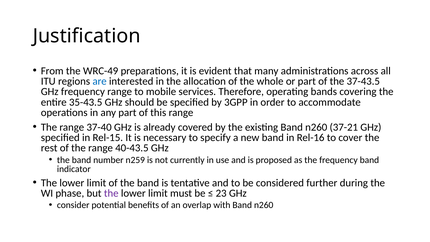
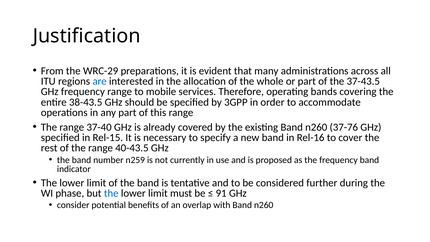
WRC-49: WRC-49 -> WRC-29 (101, 71)
35-43.5: 35-43.5 -> 38-43.5 (86, 102)
37-21: 37-21 -> 37-76 (344, 127)
the colour: purple -> blue (111, 193)
23: 23 -> 91 (221, 193)
